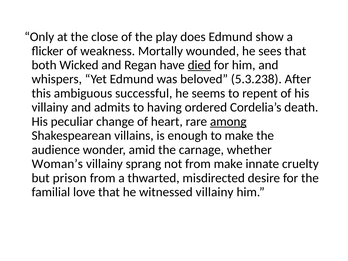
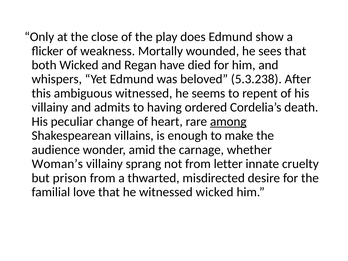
died underline: present -> none (199, 65)
ambiguous successful: successful -> witnessed (144, 93)
from make: make -> letter (228, 164)
witnessed villainy: villainy -> wicked (215, 192)
